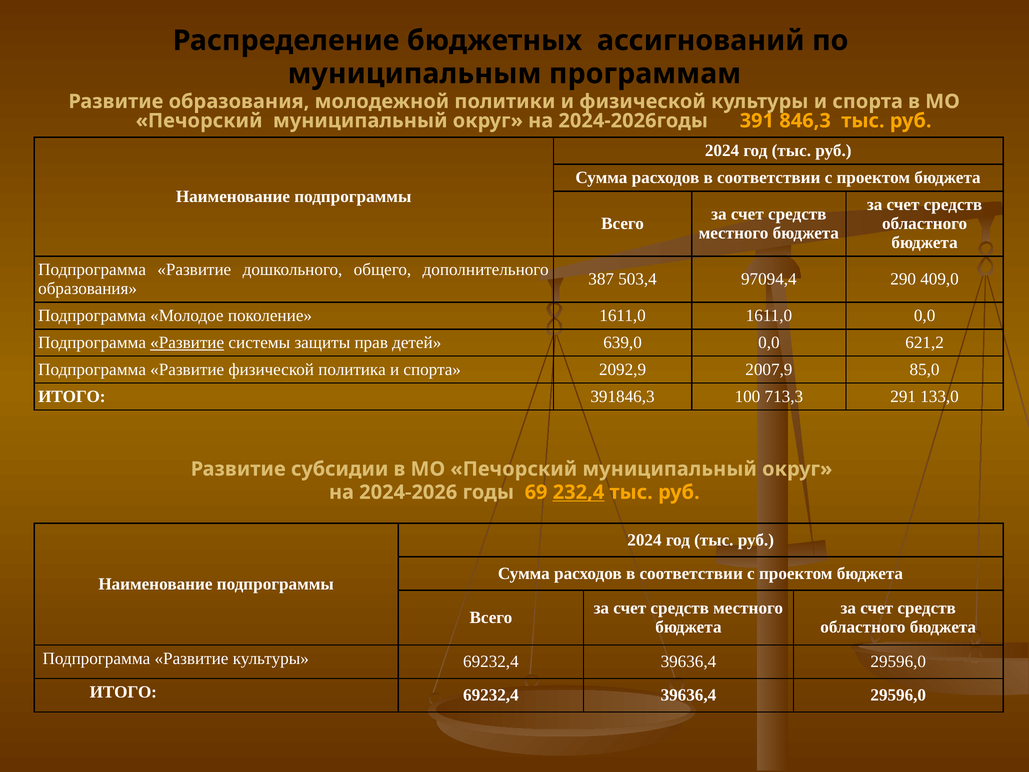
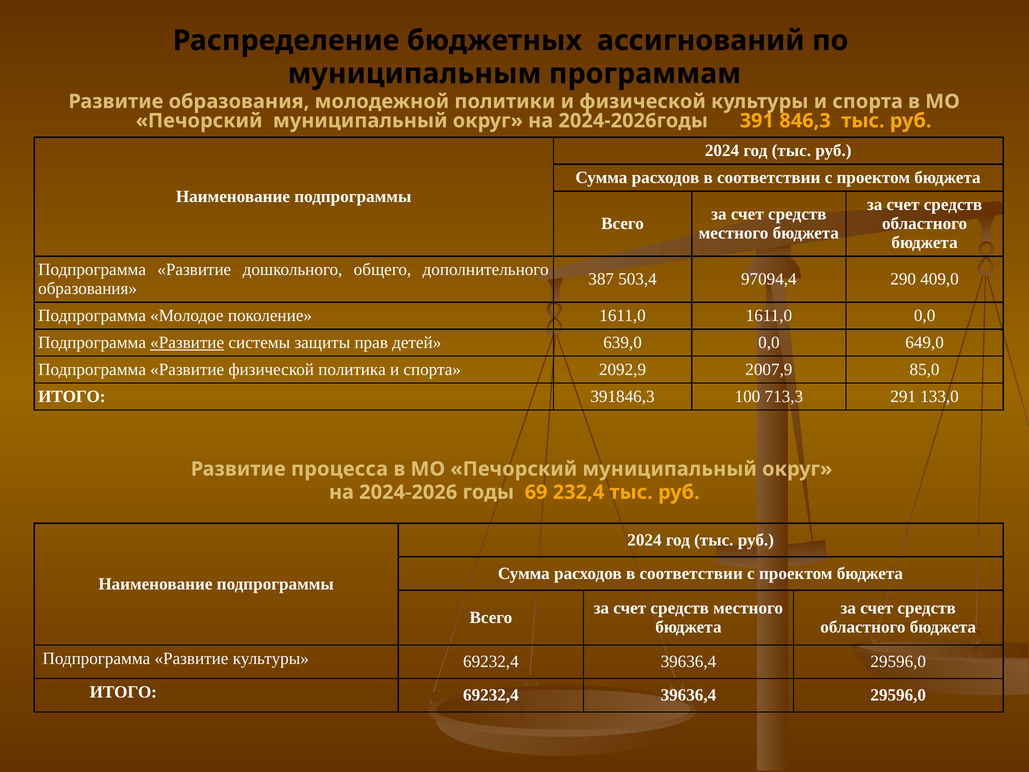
621,2: 621,2 -> 649,0 (925, 343)
субсидии: субсидии -> процесса (340, 469)
232,4 underline: present -> none (579, 492)
